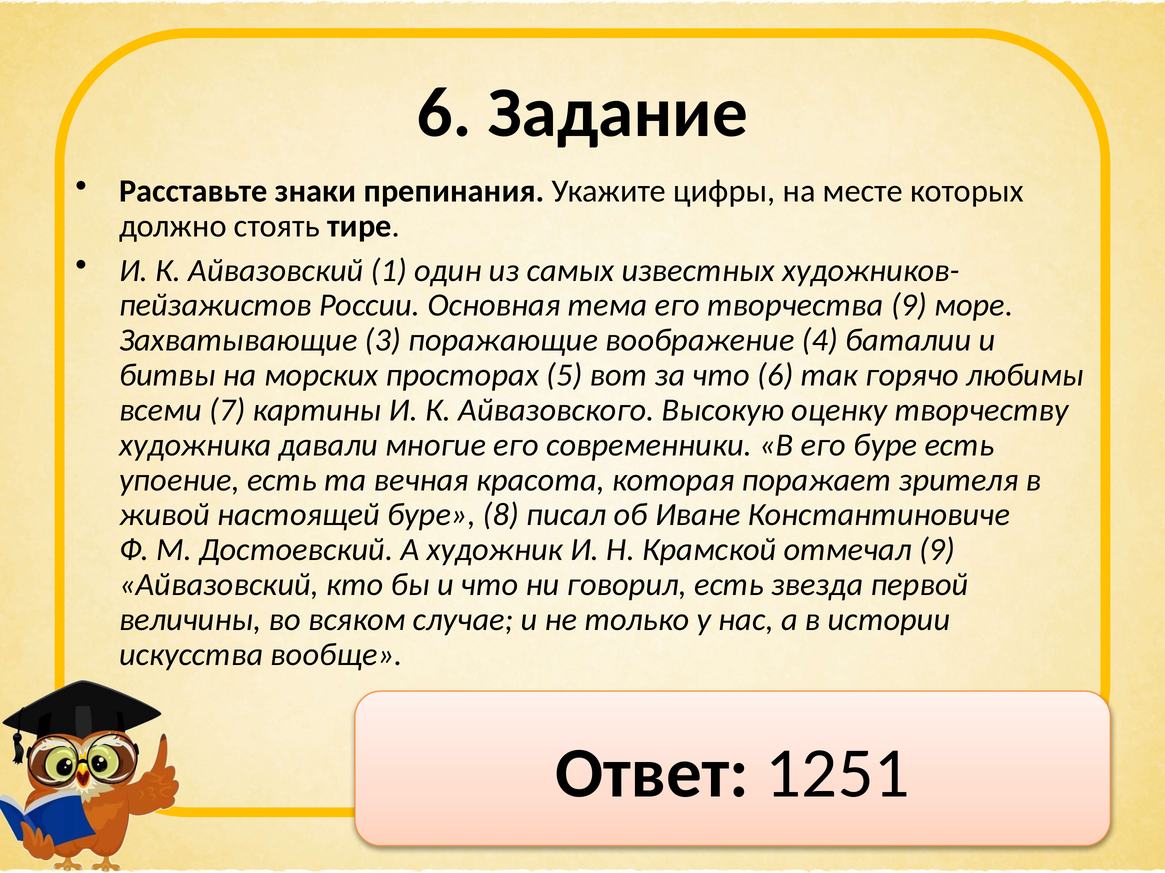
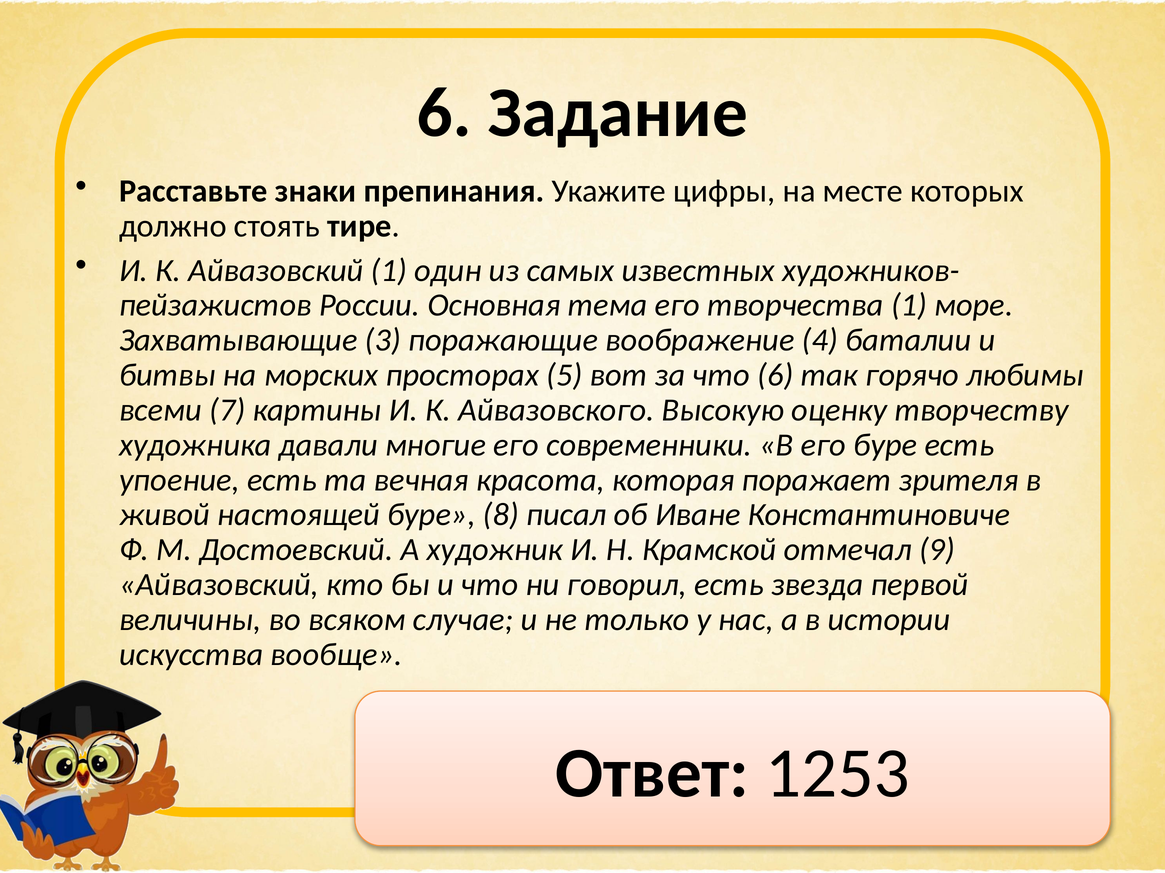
творчества 9: 9 -> 1 (909, 306)
1251: 1251 -> 1253 (838, 774)
